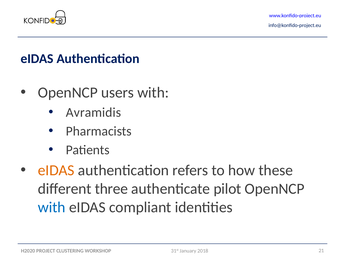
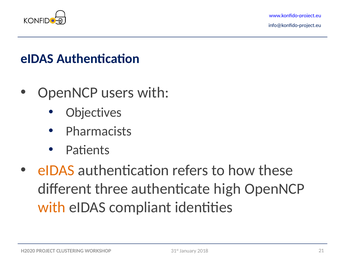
Avramidis: Avramidis -> Objectives (94, 112)
pilot: pilot -> high (227, 189)
with colour: blue -> orange (52, 207)
